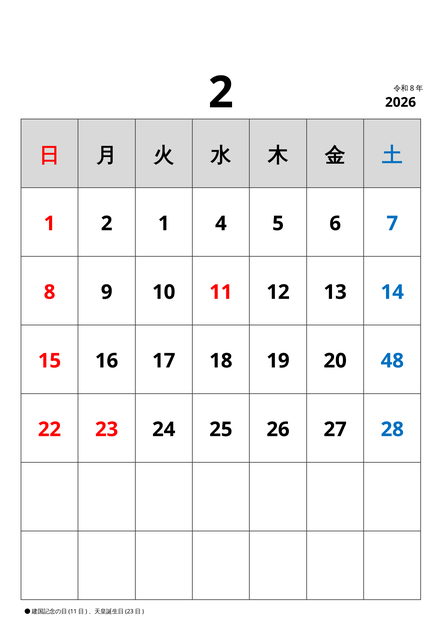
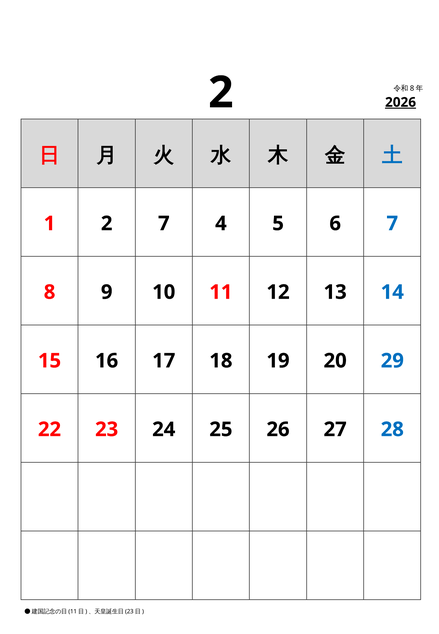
2026 underline: none -> present (401, 102)
2 1: 1 -> 7 (164, 224)
48: 48 -> 29 (392, 361)
